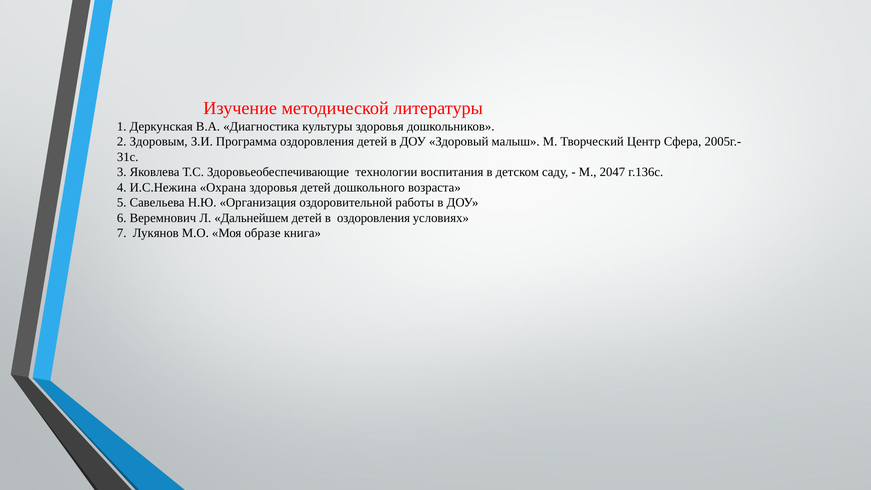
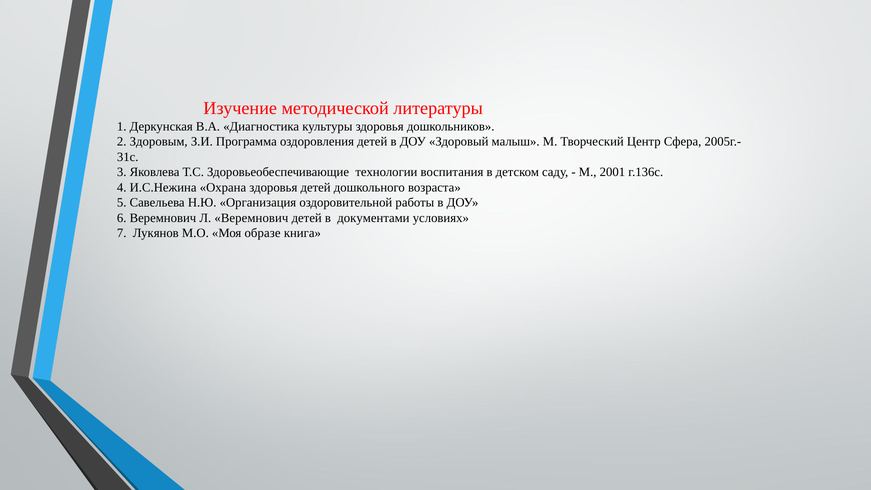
2047: 2047 -> 2001 (612, 172)
Л Дальнейшем: Дальнейшем -> Веремнович (251, 218)
в оздоровления: оздоровления -> документами (373, 218)
